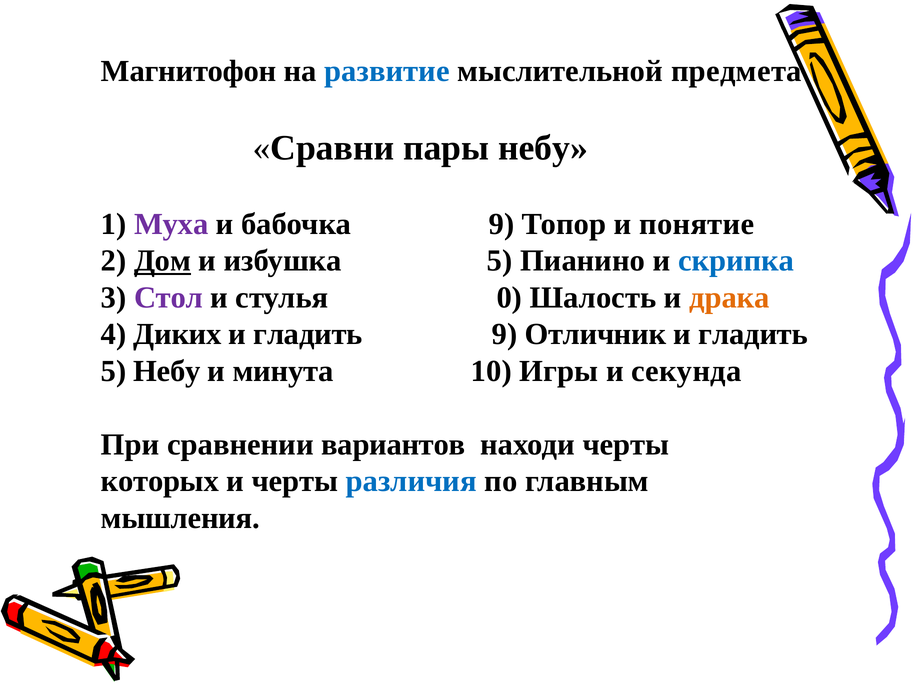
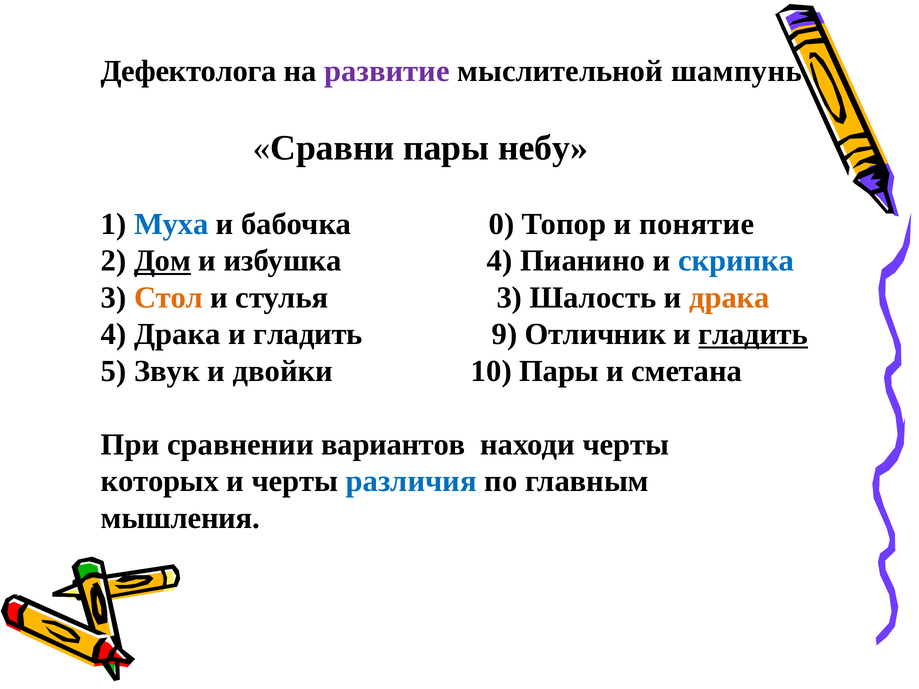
Магнитофон: Магнитофон -> Дефектолога (189, 71)
развитие colour: blue -> purple (387, 71)
предмета: предмета -> шампунь (736, 71)
Муха colour: purple -> blue (171, 224)
бабочка 9: 9 -> 0 (501, 224)
избушка 5: 5 -> 4 (500, 261)
Стол colour: purple -> orange (168, 298)
стулья 0: 0 -> 3 (509, 298)
4 Диких: Диких -> Драка (177, 334)
гладить underline: none -> present (753, 334)
5 Небу: Небу -> Звук (167, 371)
минута: минута -> двойки (283, 371)
10 Игры: Игры -> Пары (559, 371)
секунда: секунда -> сметана (687, 371)
